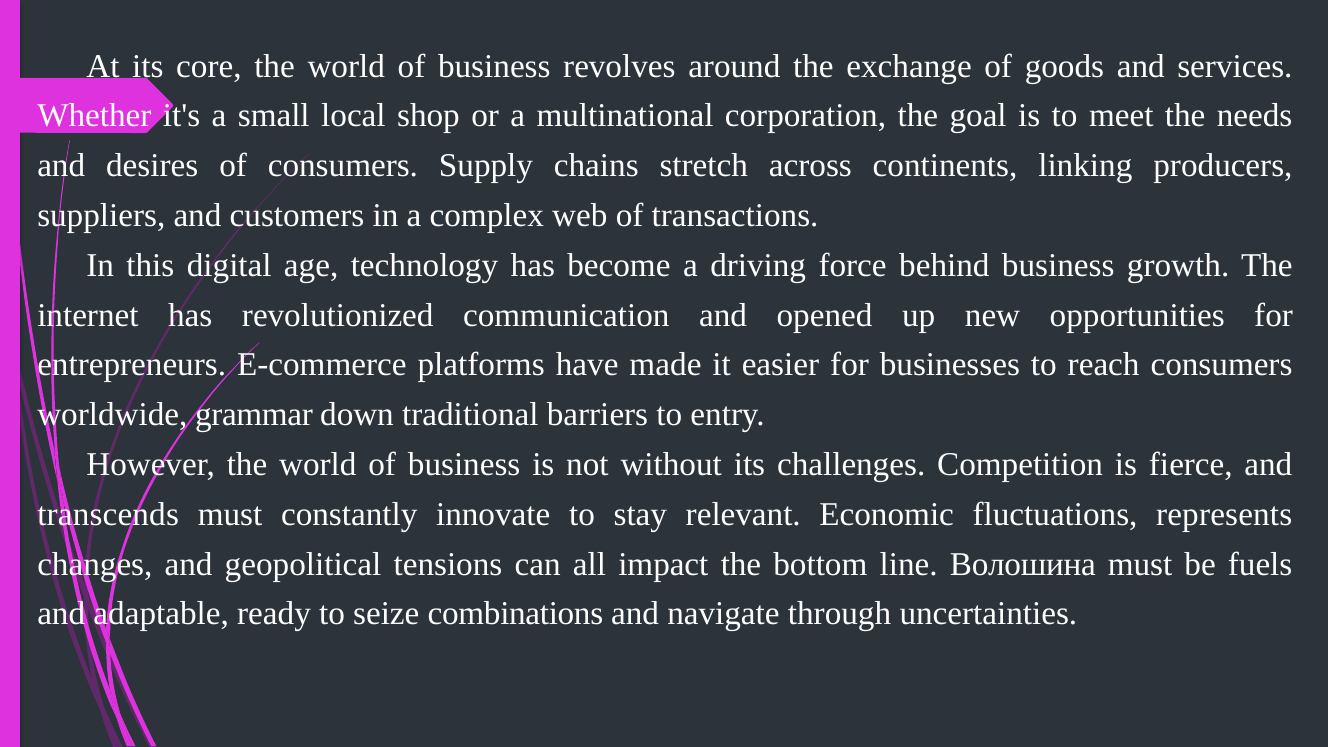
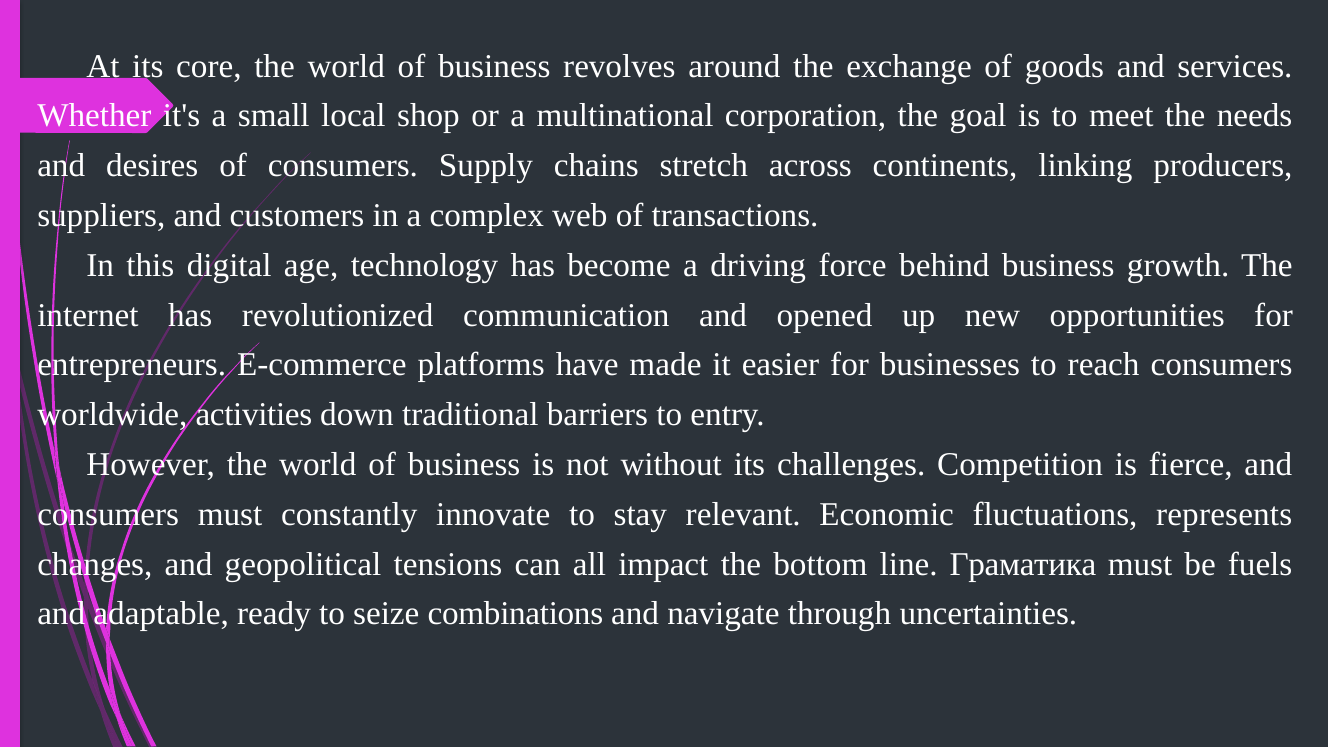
grammar: grammar -> activities (254, 415)
transcends: transcends -> consumers (108, 514)
Волошина: Волошина -> Граматика (1023, 564)
